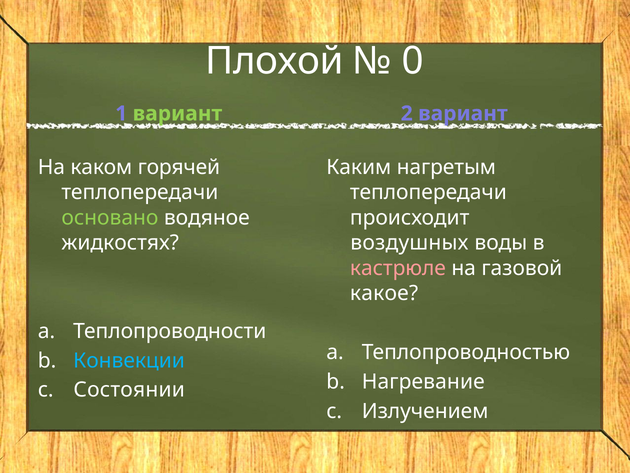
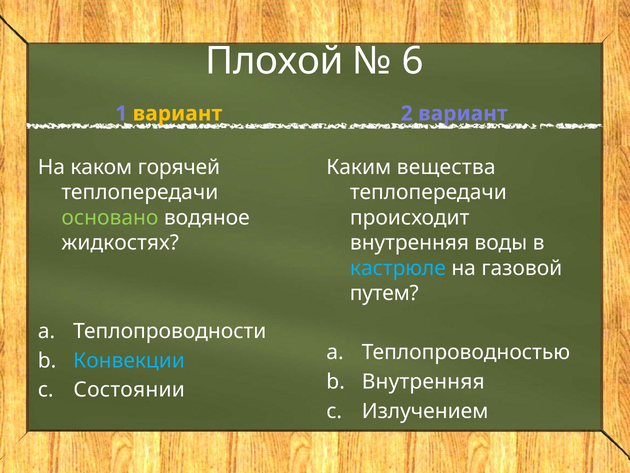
0: 0 -> 6 (413, 61)
вариант colour: light green -> yellow (177, 113)
нагретым: нагретым -> вещества (446, 167)
воздушных: воздушных -> внутренняя (410, 243)
кастрюле colour: pink -> light blue (398, 268)
какое: какое -> путем (384, 293)
Нагревание: Нагревание -> Внутренняя (423, 381)
